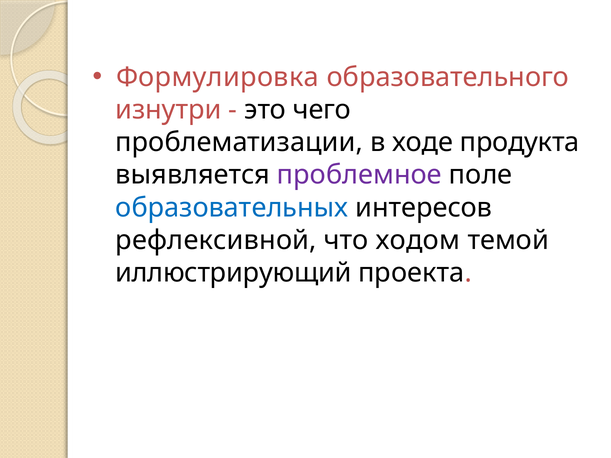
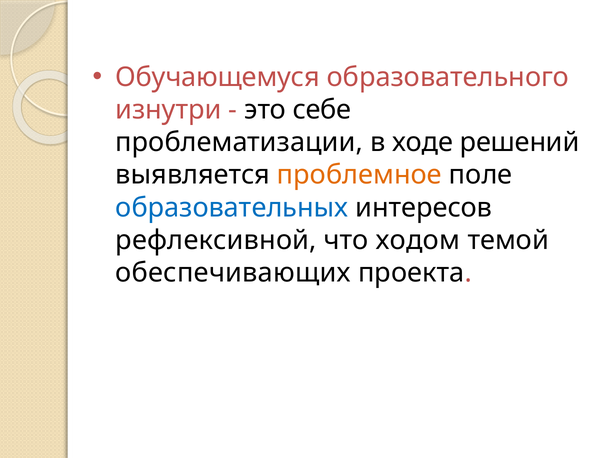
Формулировка: Формулировка -> Обучающемуся (218, 77)
чего: чего -> себе (322, 110)
продукта: продукта -> решений (520, 142)
проблемное colour: purple -> orange (359, 175)
иллюстрирующий: иллюстрирующий -> обеспечивающих (233, 273)
